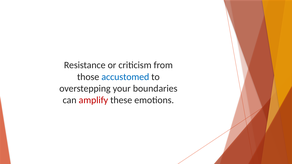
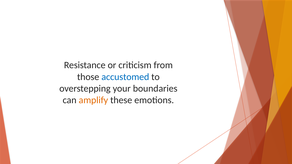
amplify colour: red -> orange (93, 100)
